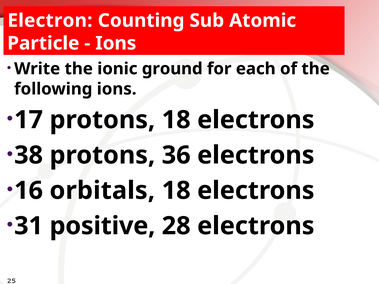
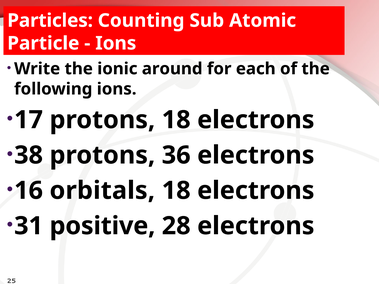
Electron: Electron -> Particles (50, 21)
ground: ground -> around (172, 69)
